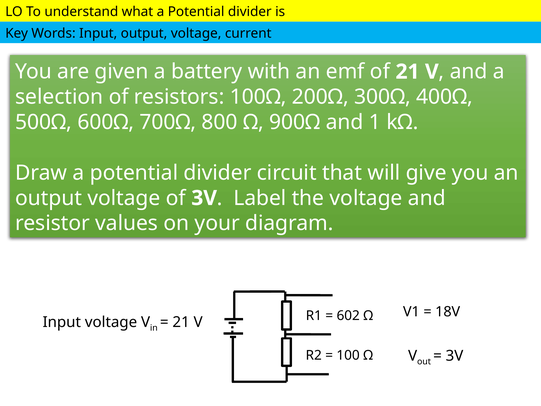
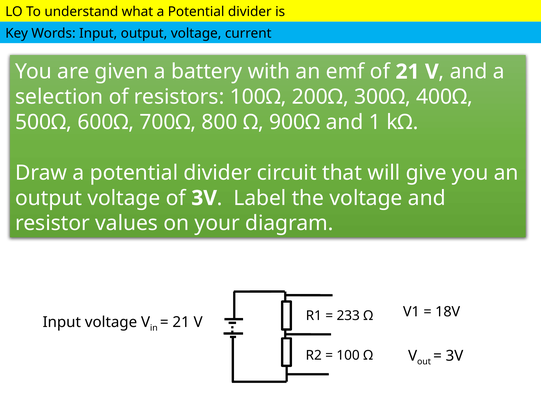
602: 602 -> 233 (348, 315)
